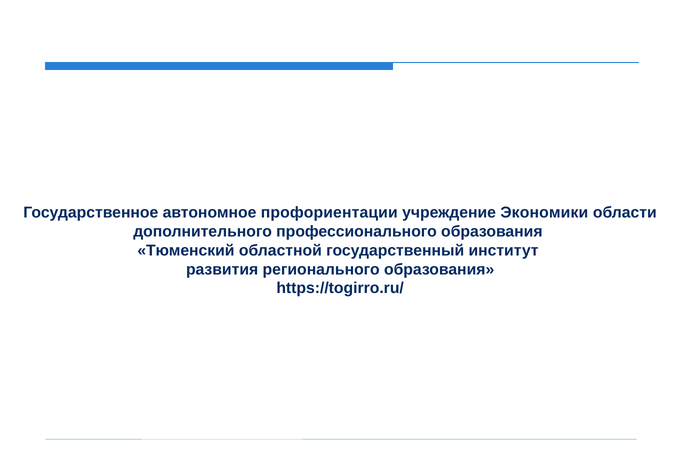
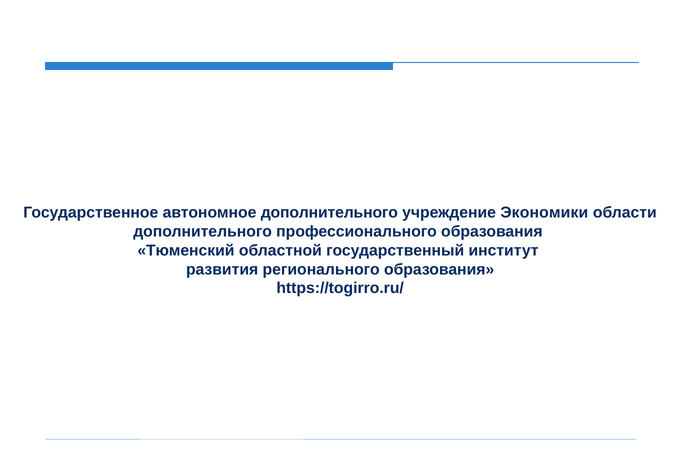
автономное профориентации: профориентации -> дополнительного (329, 213)
